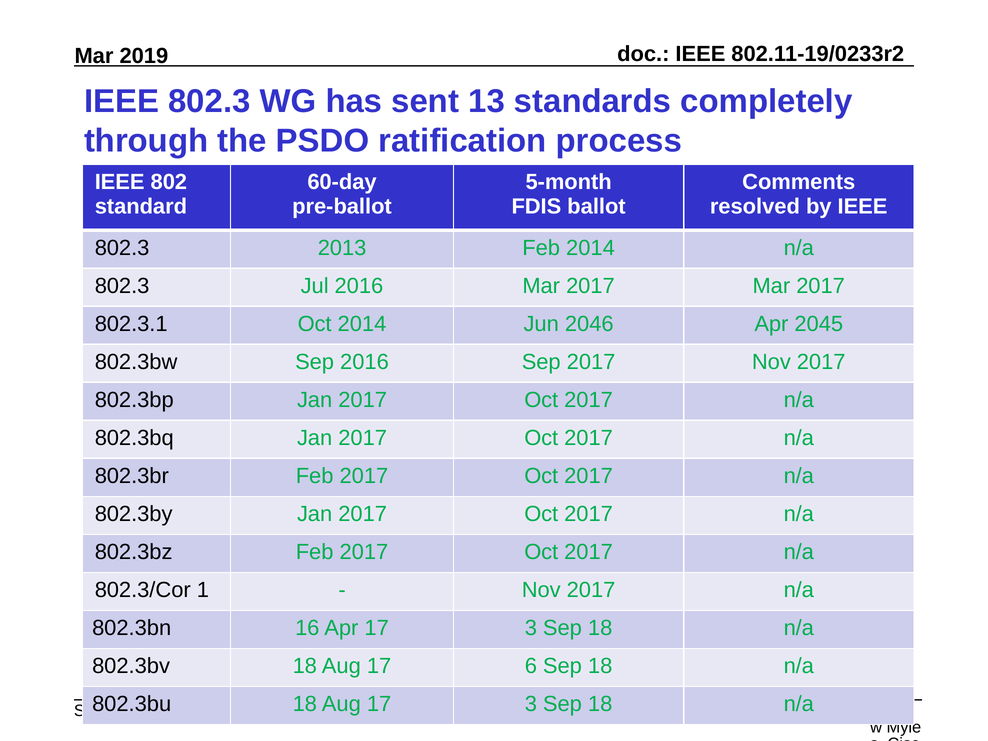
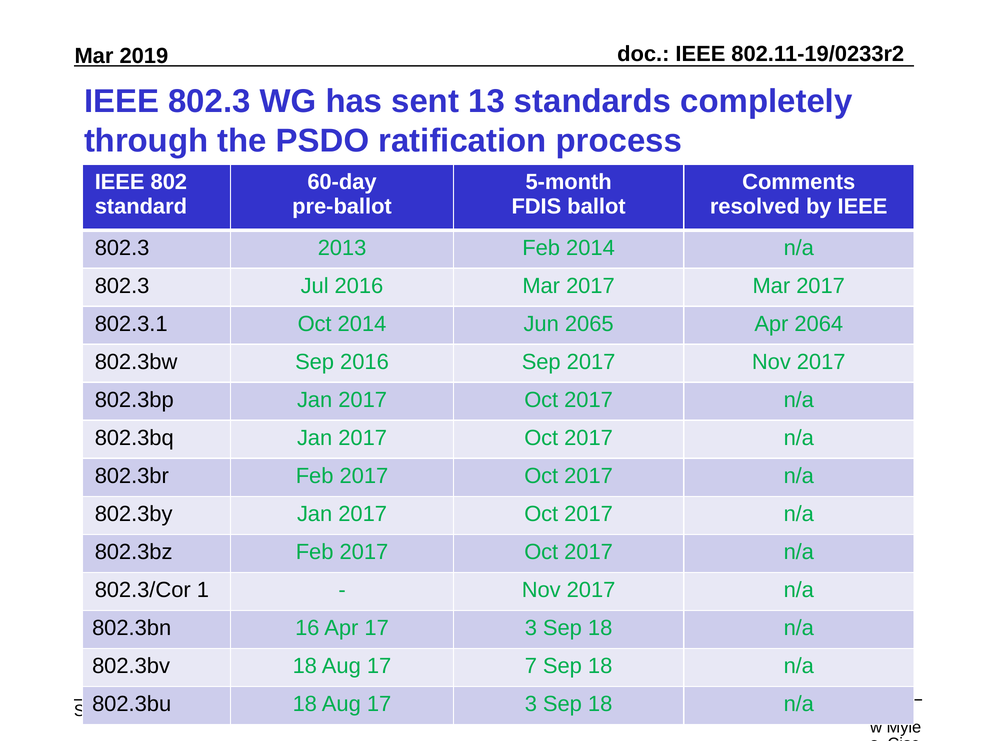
2046: 2046 -> 2065 (589, 324)
2045: 2045 -> 2064 (819, 324)
6: 6 -> 7 (531, 666)
